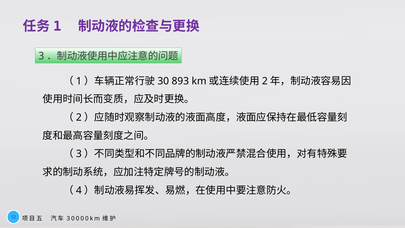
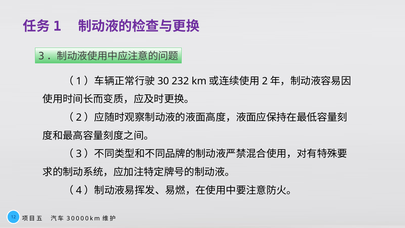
893: 893 -> 232 (180, 81)
